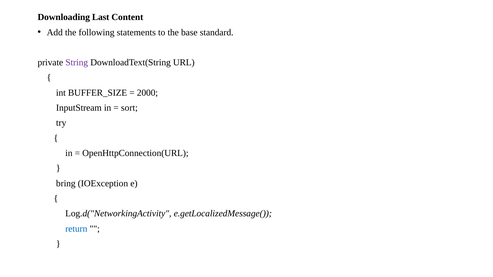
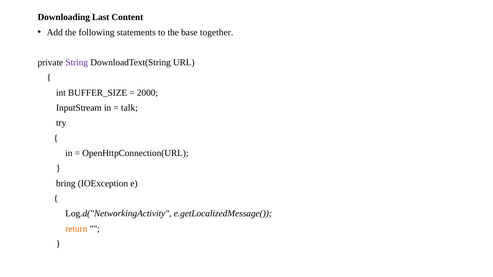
standard: standard -> together (217, 32)
sort: sort -> talk (129, 108)
return colour: blue -> orange (76, 229)
